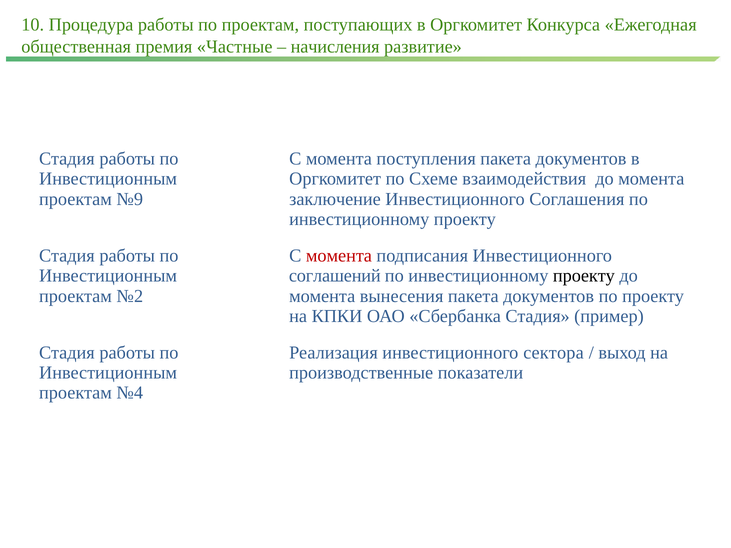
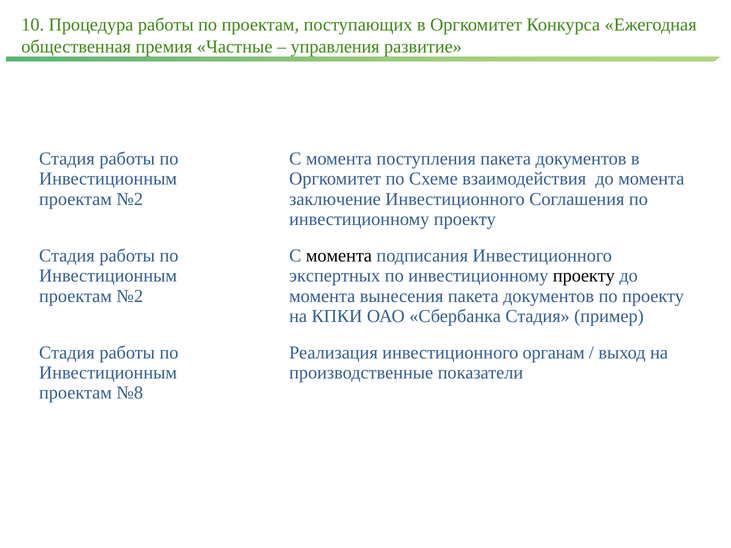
начисления: начисления -> управления (335, 47)
№9: №9 -> №2 (130, 199)
момента colour: red -> black (339, 256)
соглашений: соглашений -> экспертных (335, 276)
сектора: сектора -> органам (554, 353)
№4: №4 -> №8 (130, 393)
